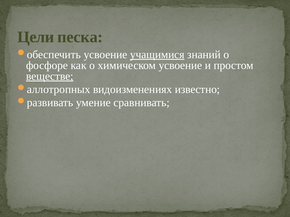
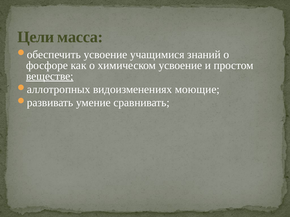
песка: песка -> масса (80, 37)
учащимися underline: present -> none (157, 55)
известно: известно -> моющие (197, 90)
